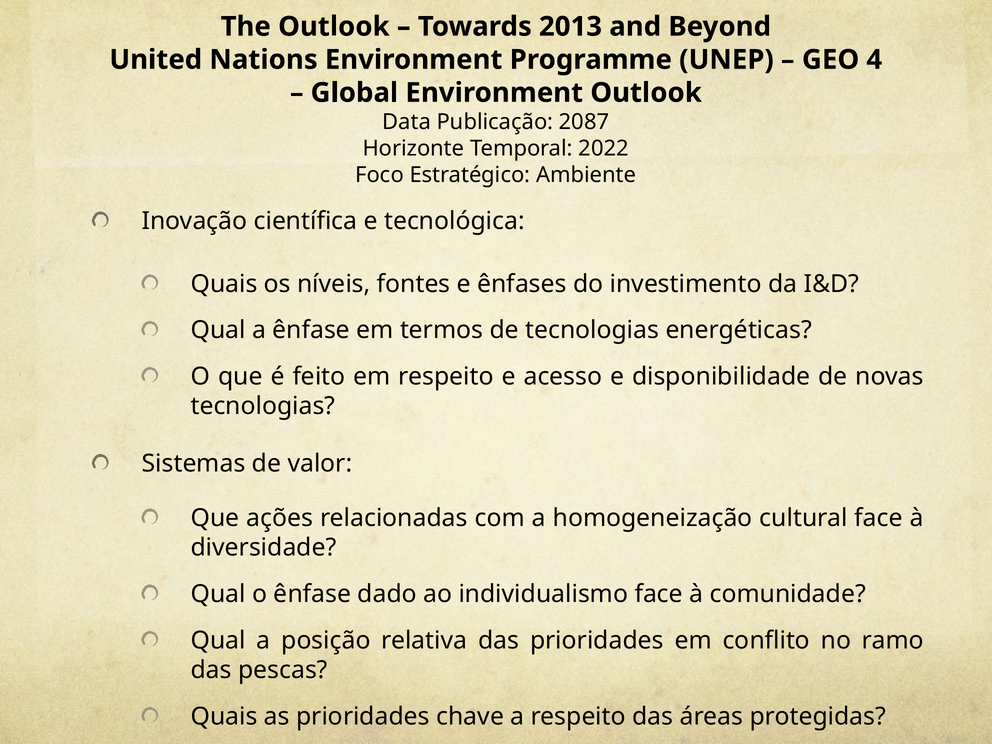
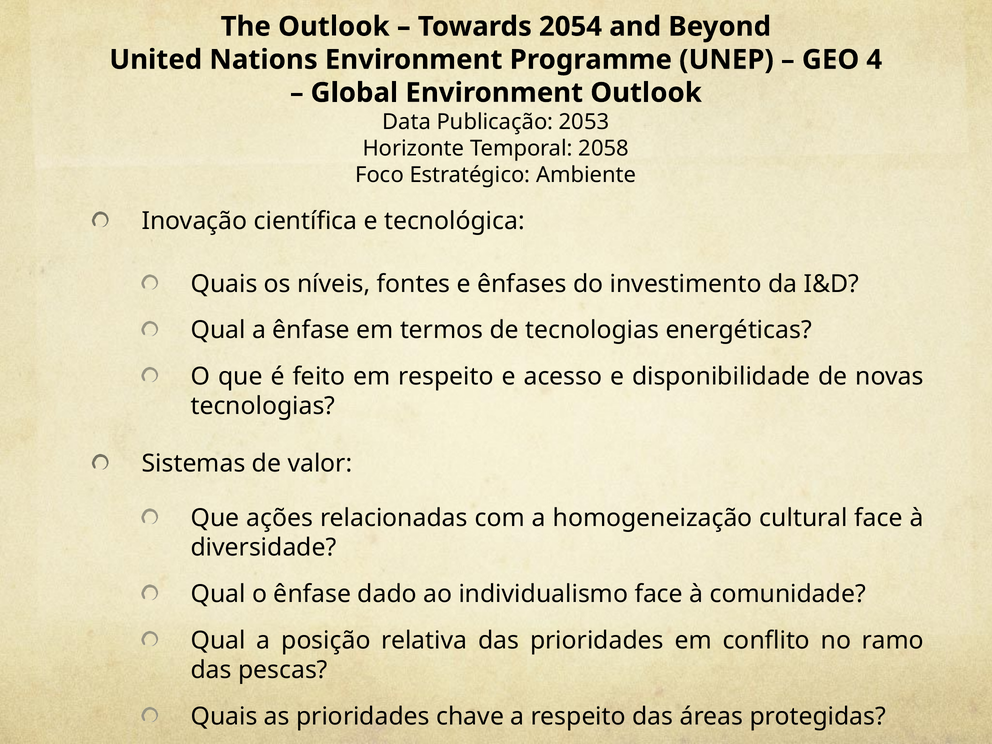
2013: 2013 -> 2054 (570, 27)
2087: 2087 -> 2053 (584, 122)
2022: 2022 -> 2058 (604, 149)
